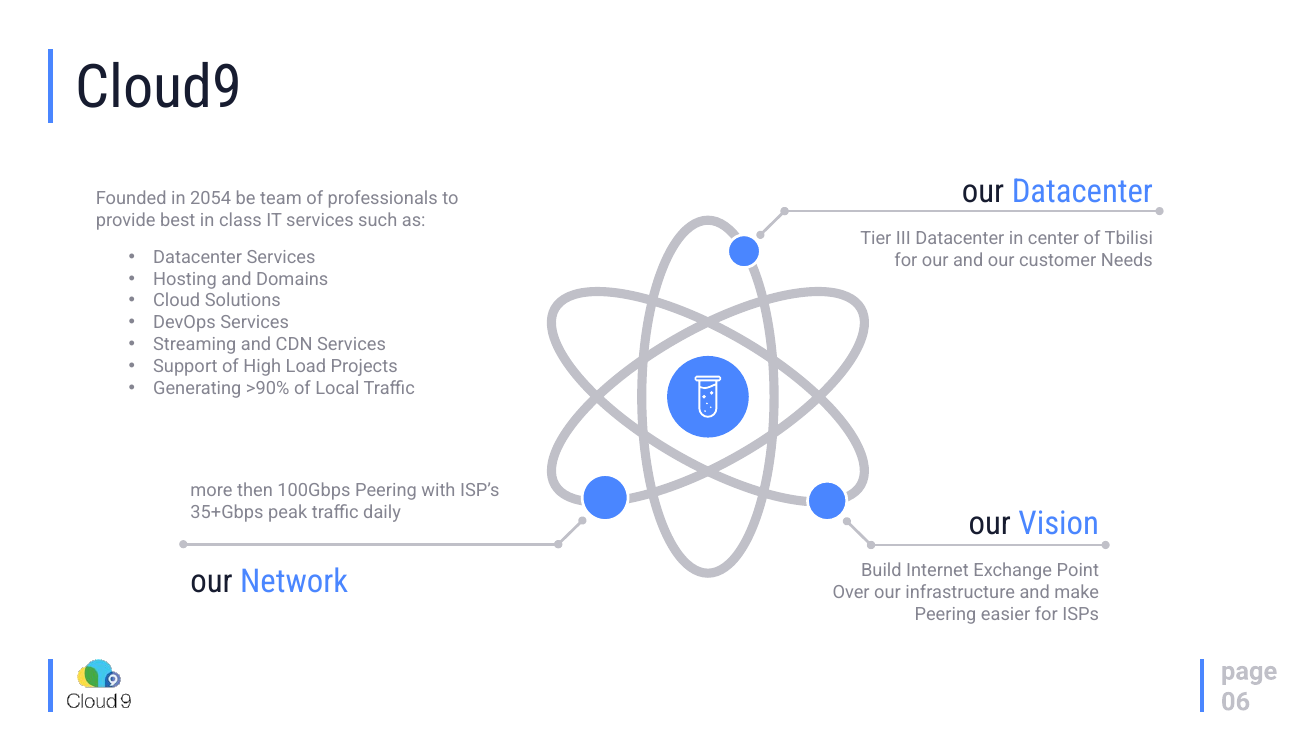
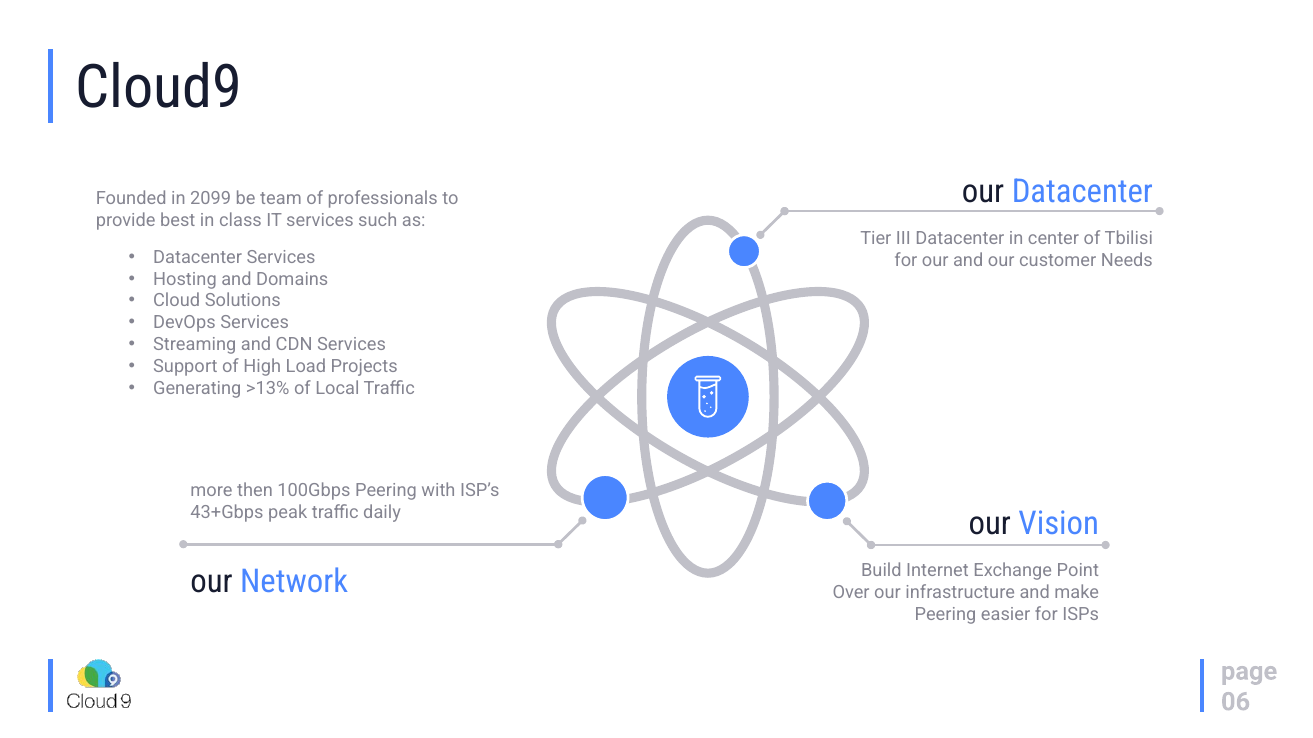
2054: 2054 -> 2099 (211, 199)
>90%: >90% -> >13% (268, 389)
35+Gbps: 35+Gbps -> 43+Gbps (227, 513)
